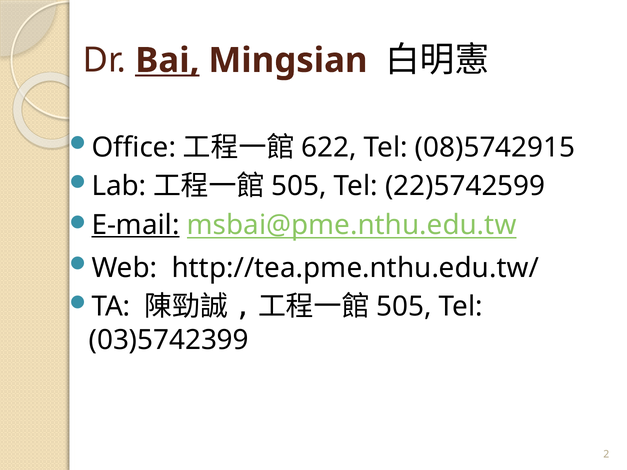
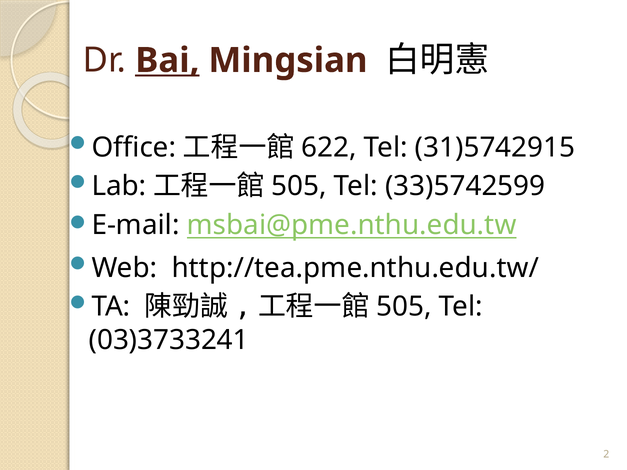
08)5742915: 08)5742915 -> 31)5742915 (495, 148)
22)5742599: 22)5742599 -> 33)5742599 (465, 186)
E-mail underline: present -> none (136, 225)
03)5742399: 03)5742399 -> 03)3733241 (169, 340)
